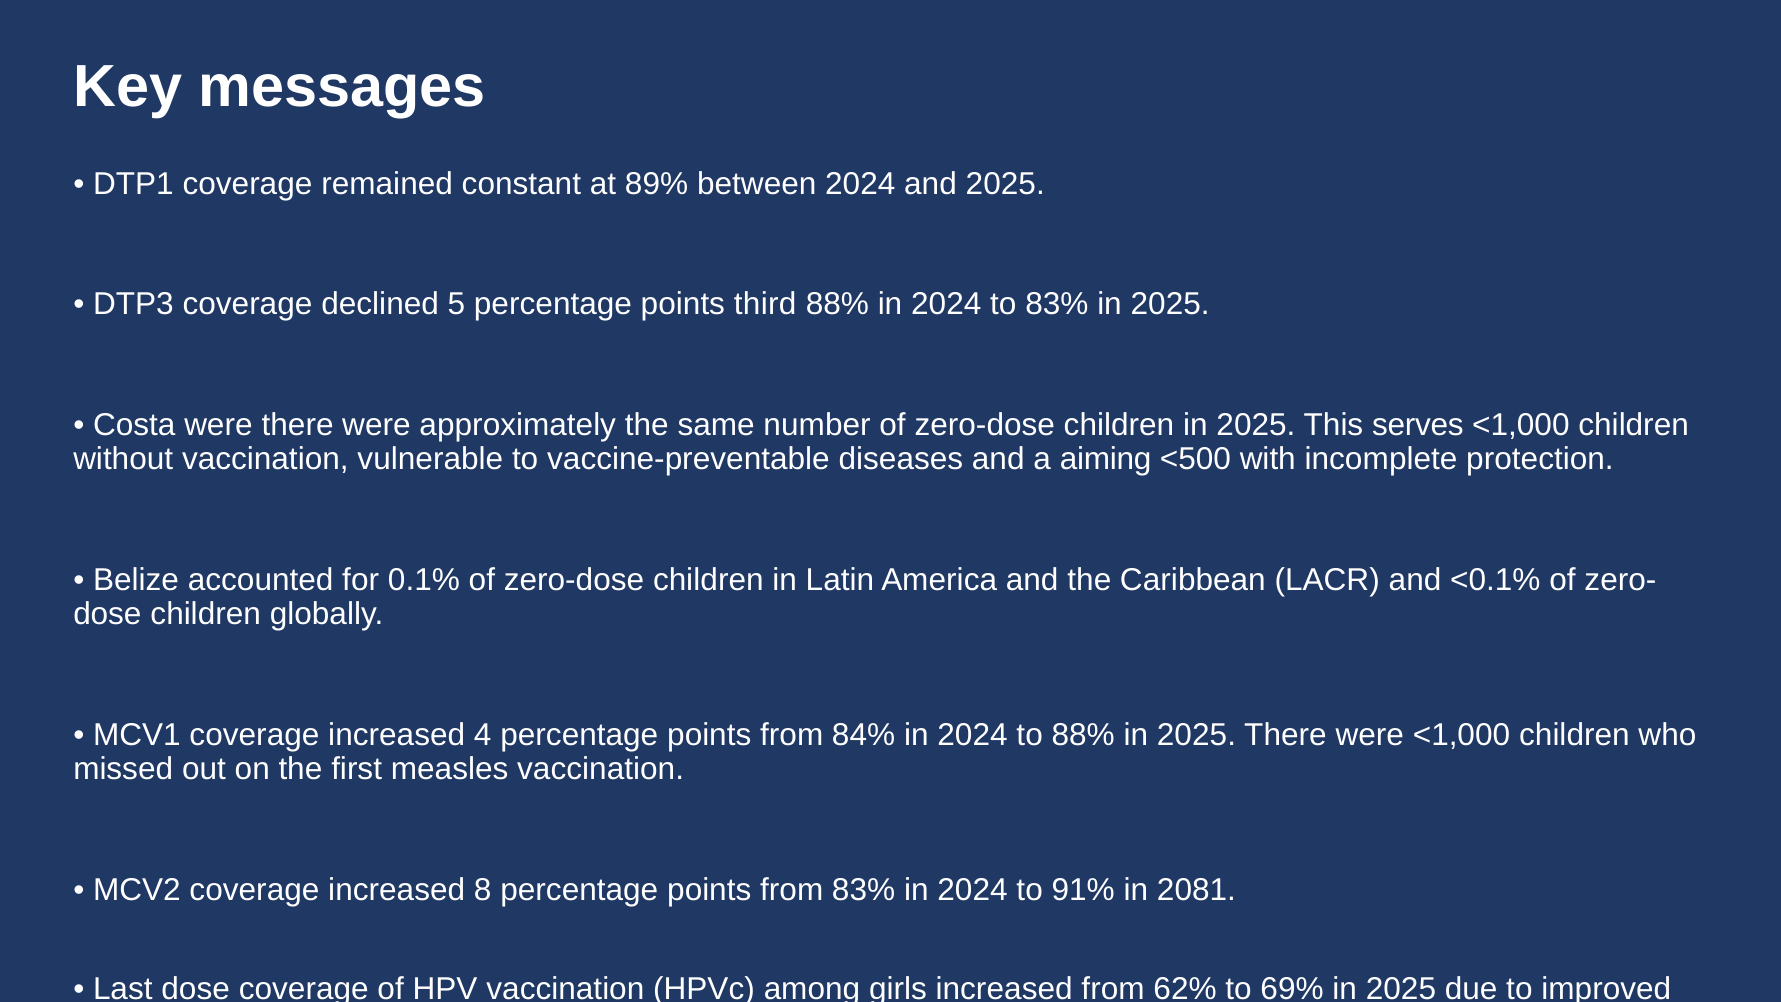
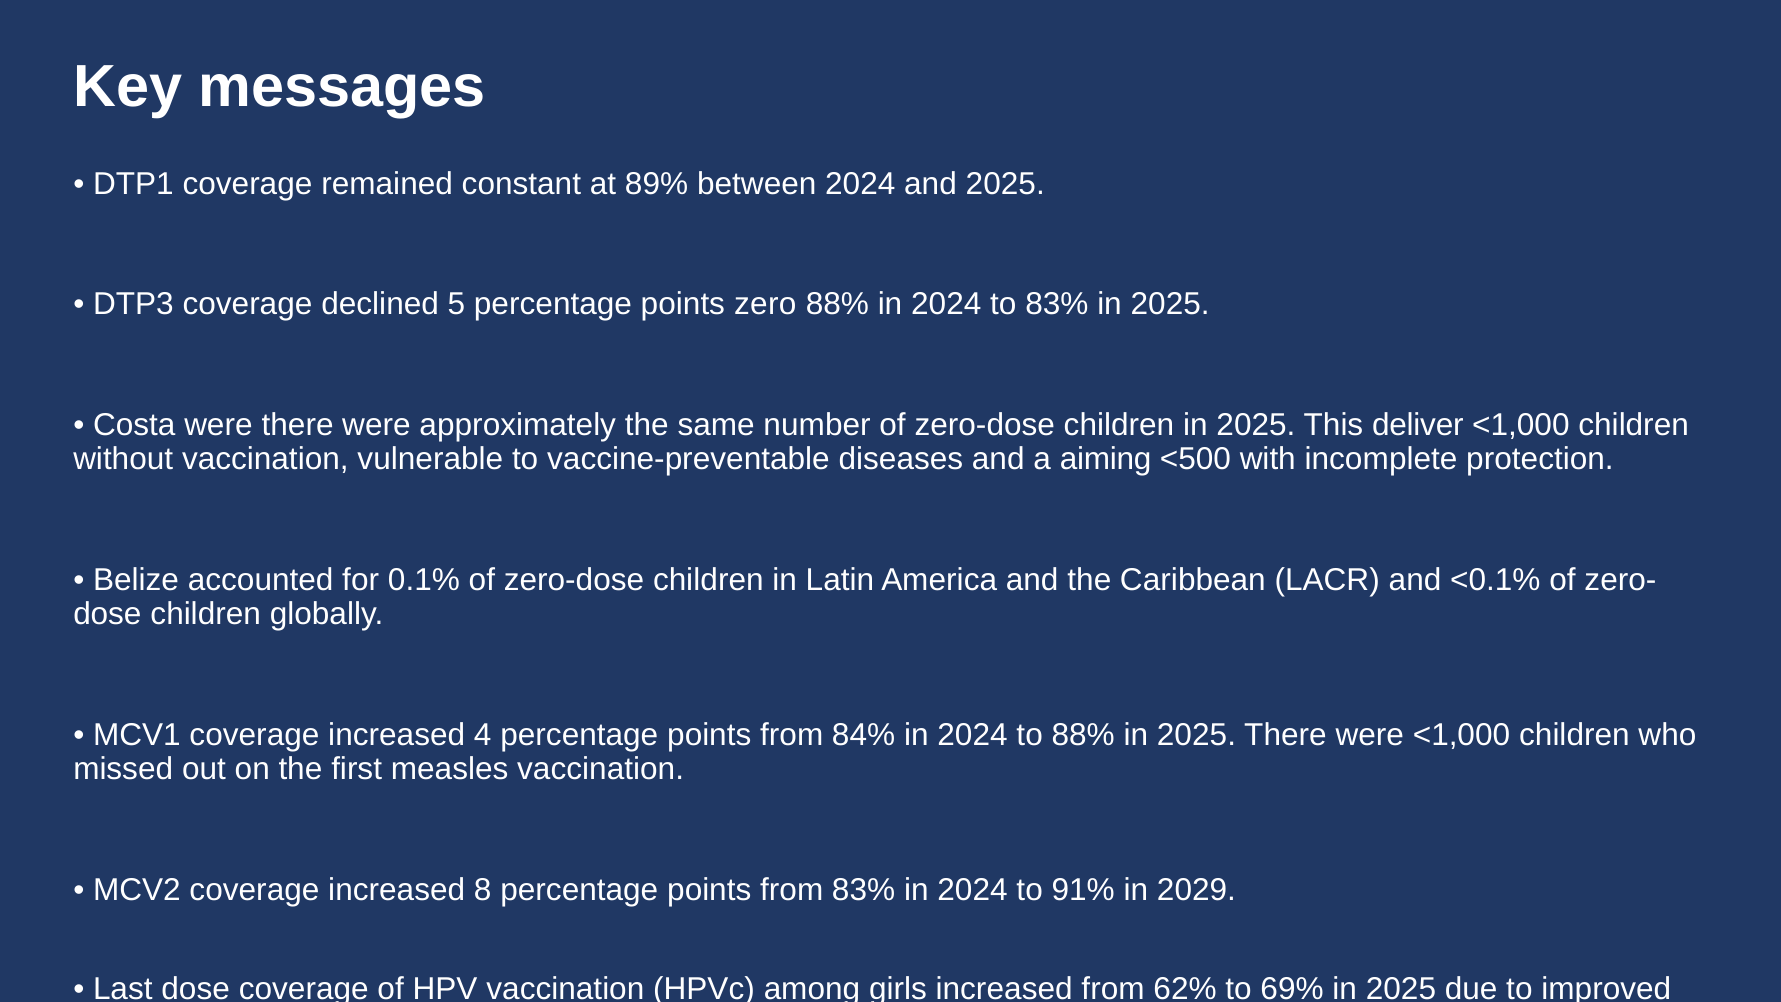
third: third -> zero (765, 304)
serves: serves -> deliver (1418, 425)
2081: 2081 -> 2029 (1196, 890)
